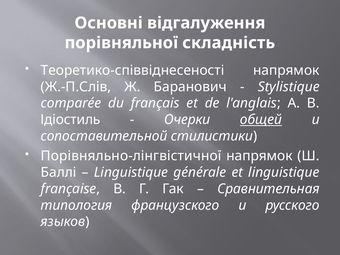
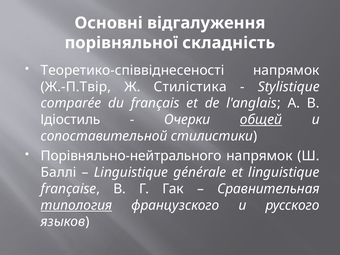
Ж.-П.Слів: Ж.-П.Слів -> Ж.-П.Твір (76, 87)
Баранович: Баранович -> Стилістика (190, 87)
Порівняльно-лінгвістичної: Порівняльно-лінгвістичної -> Порівняльно-нейтрального (131, 156)
типология underline: none -> present (76, 205)
